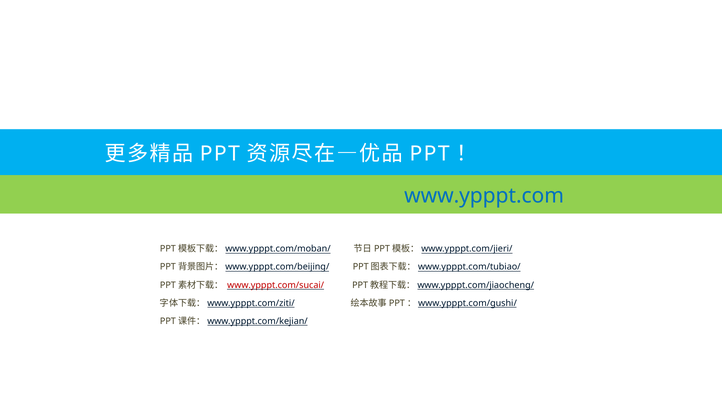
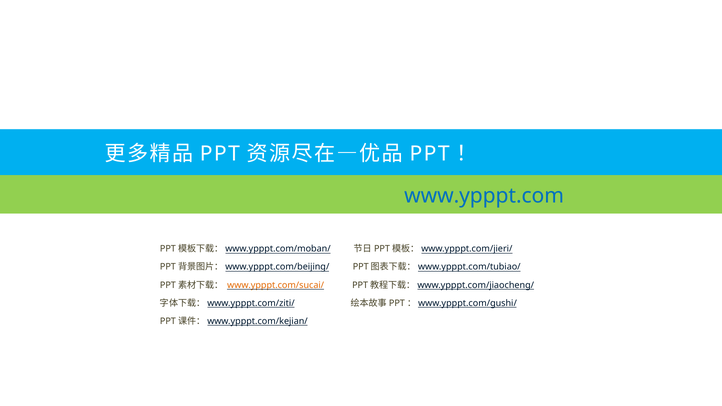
www.ypppt.com/sucai/ colour: red -> orange (276, 285)
